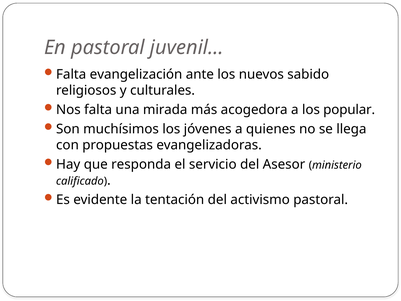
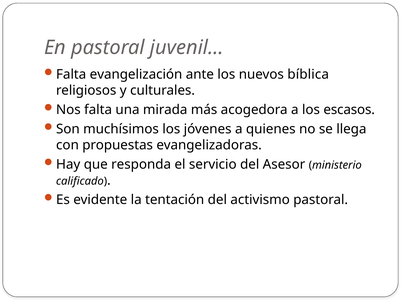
sabido: sabido -> bíblica (308, 74)
popular: popular -> escasos (349, 110)
